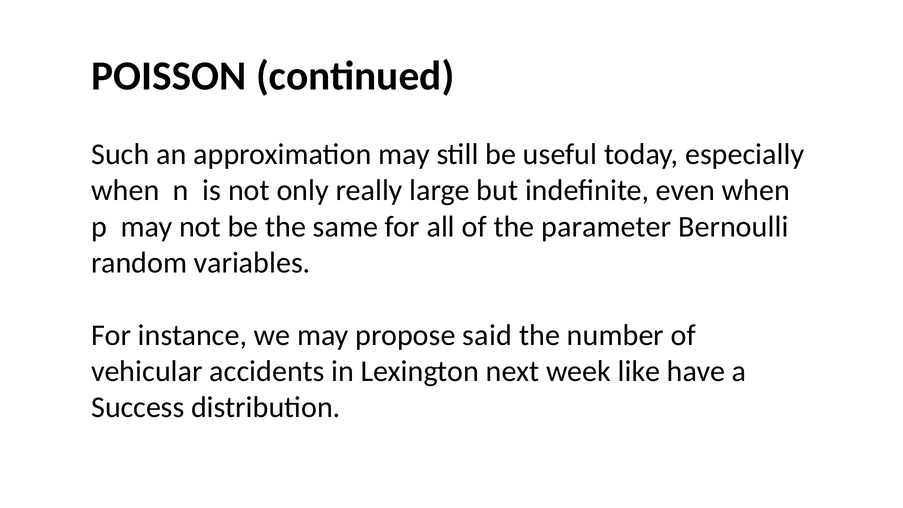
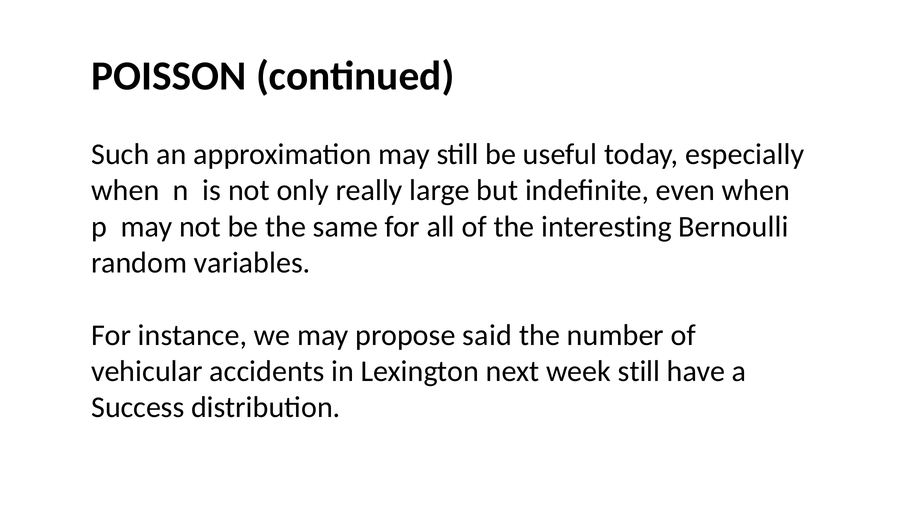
parameter: parameter -> interesting (606, 227)
week like: like -> still (639, 371)
